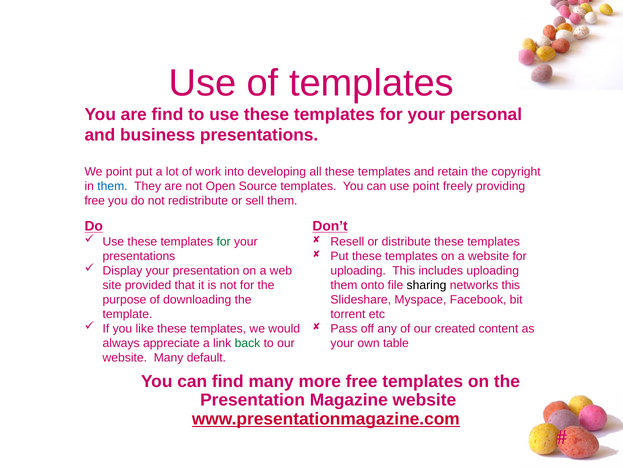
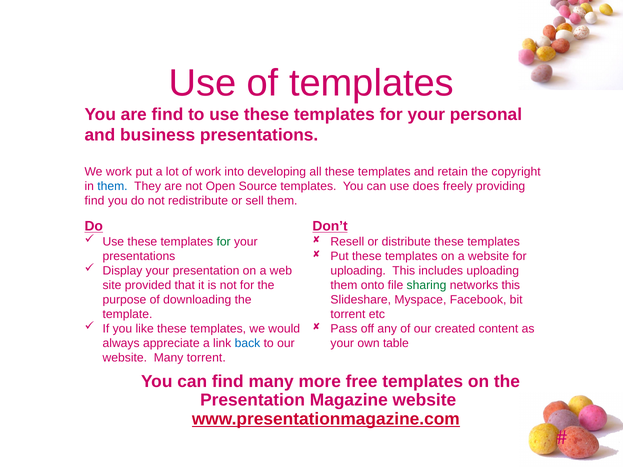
We point: point -> work (119, 172)
use point: point -> does (426, 187)
free: free -> find (95, 201)
sharing colour: black -> green (426, 285)
back colour: green -> blue (247, 344)
Many default: default -> torrent (206, 358)
